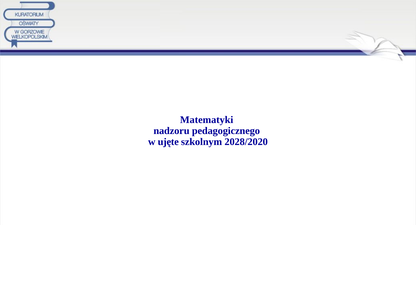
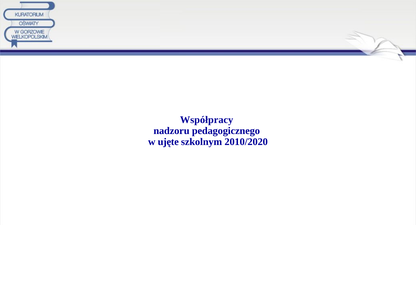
Matematyki: Matematyki -> Współpracy (207, 120)
2028/2020: 2028/2020 -> 2010/2020 (246, 142)
